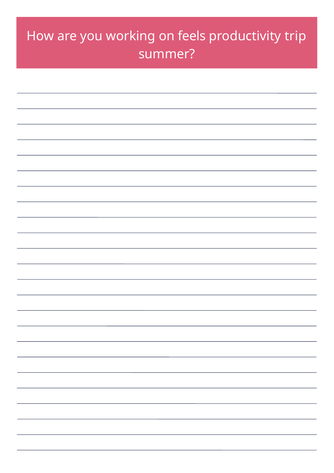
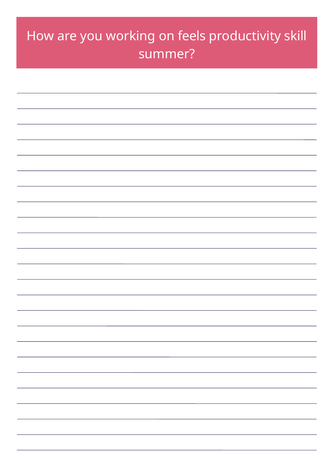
trip: trip -> skill (296, 36)
